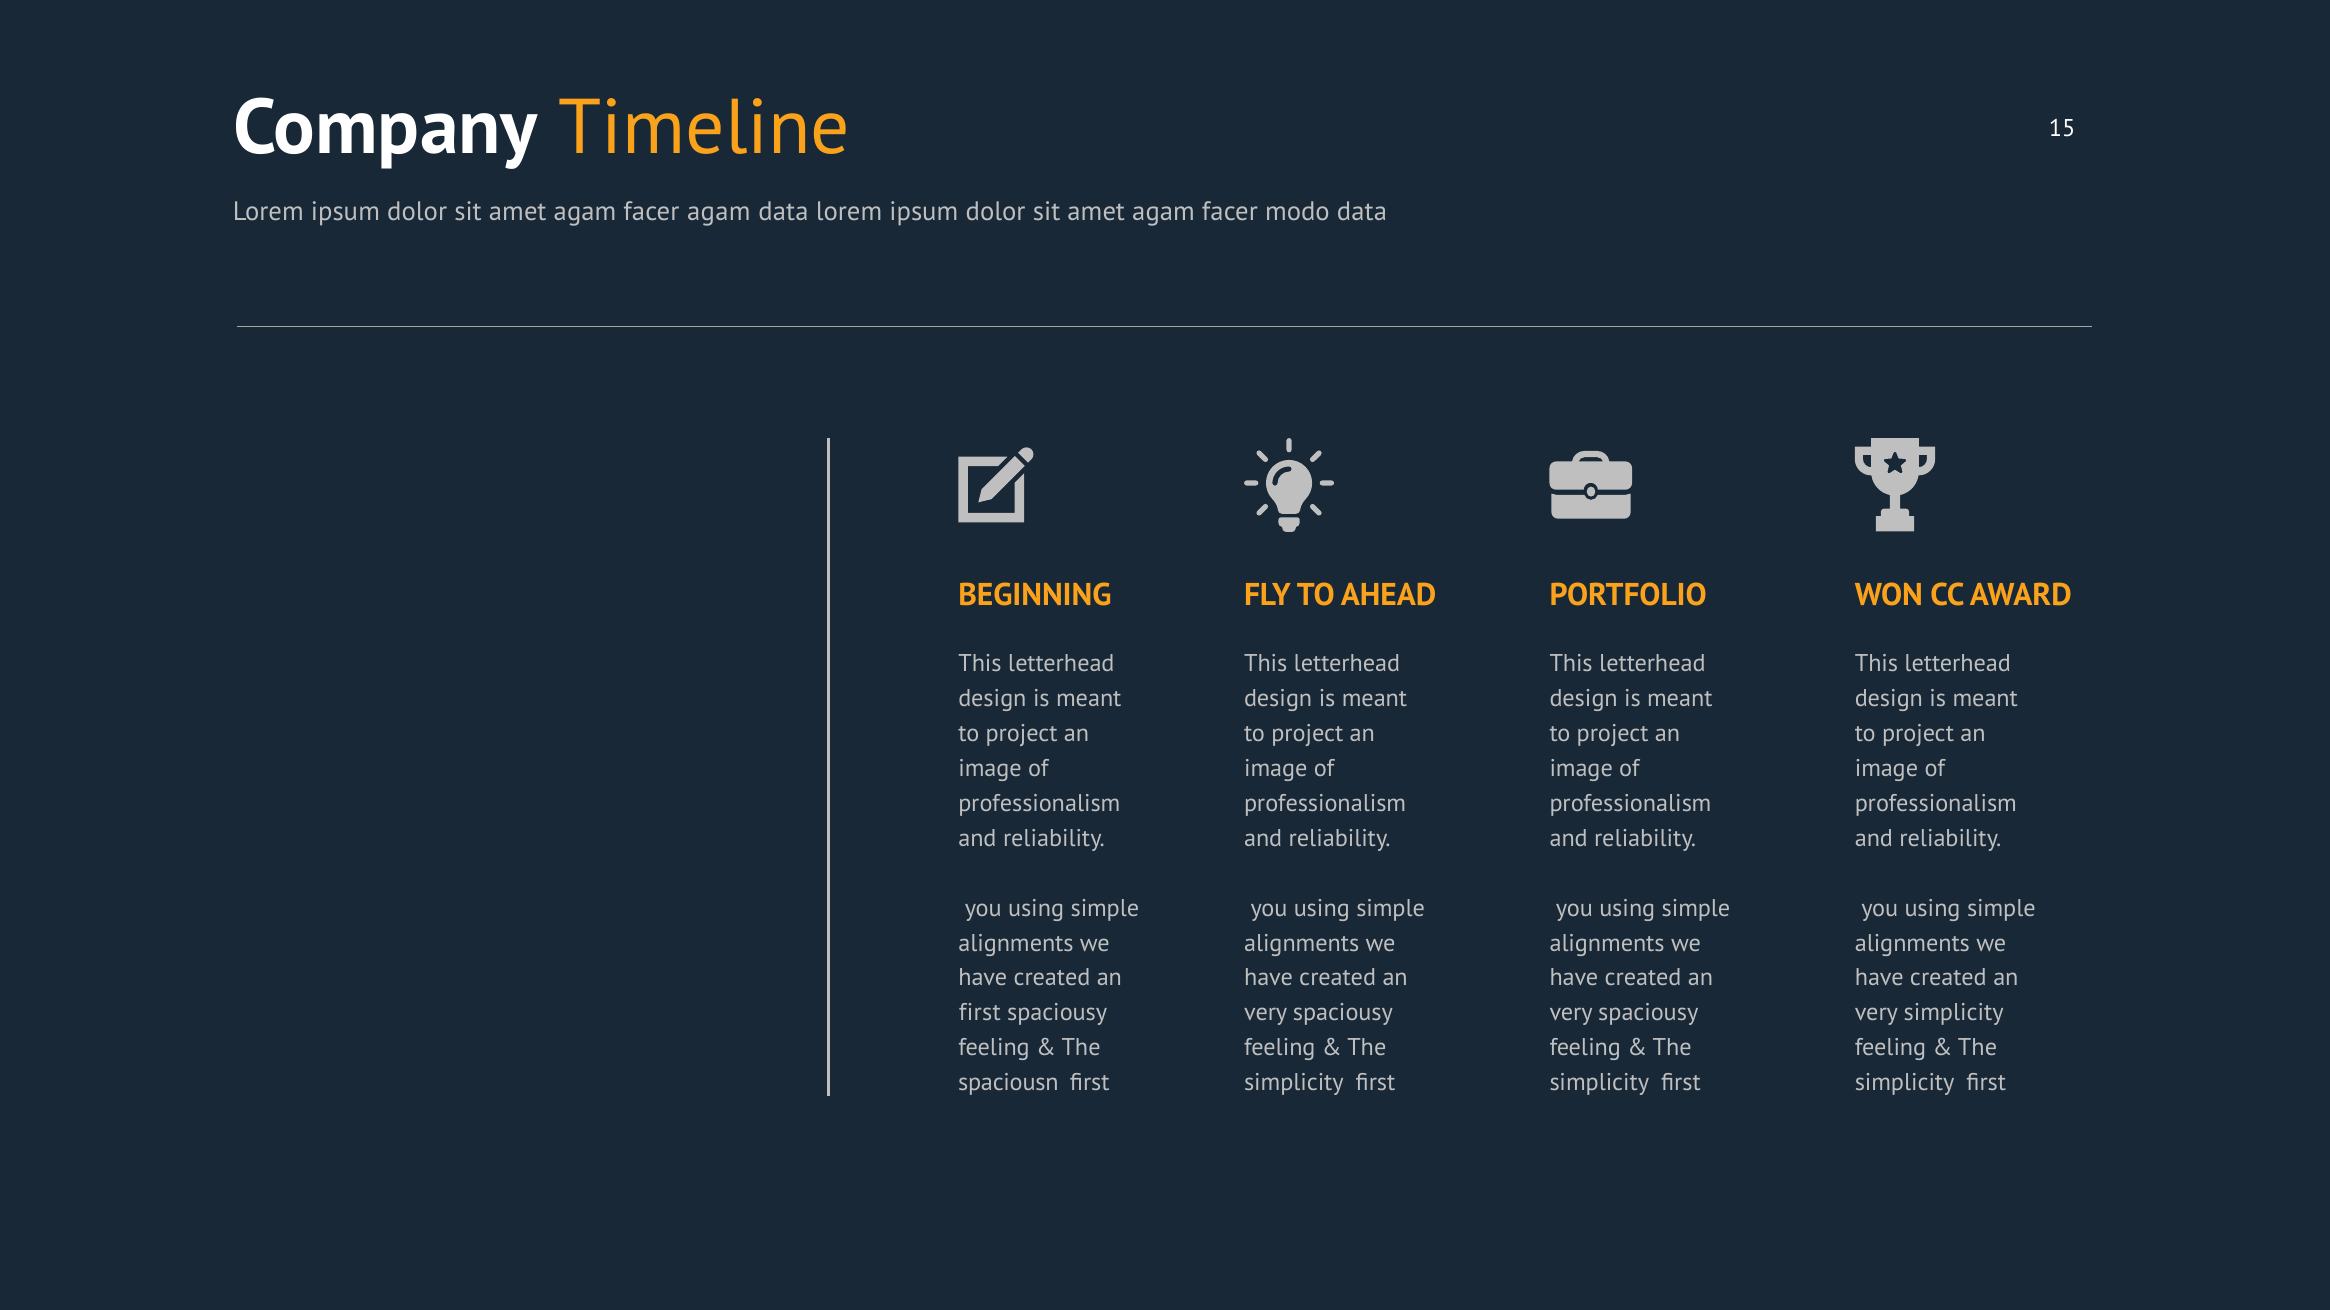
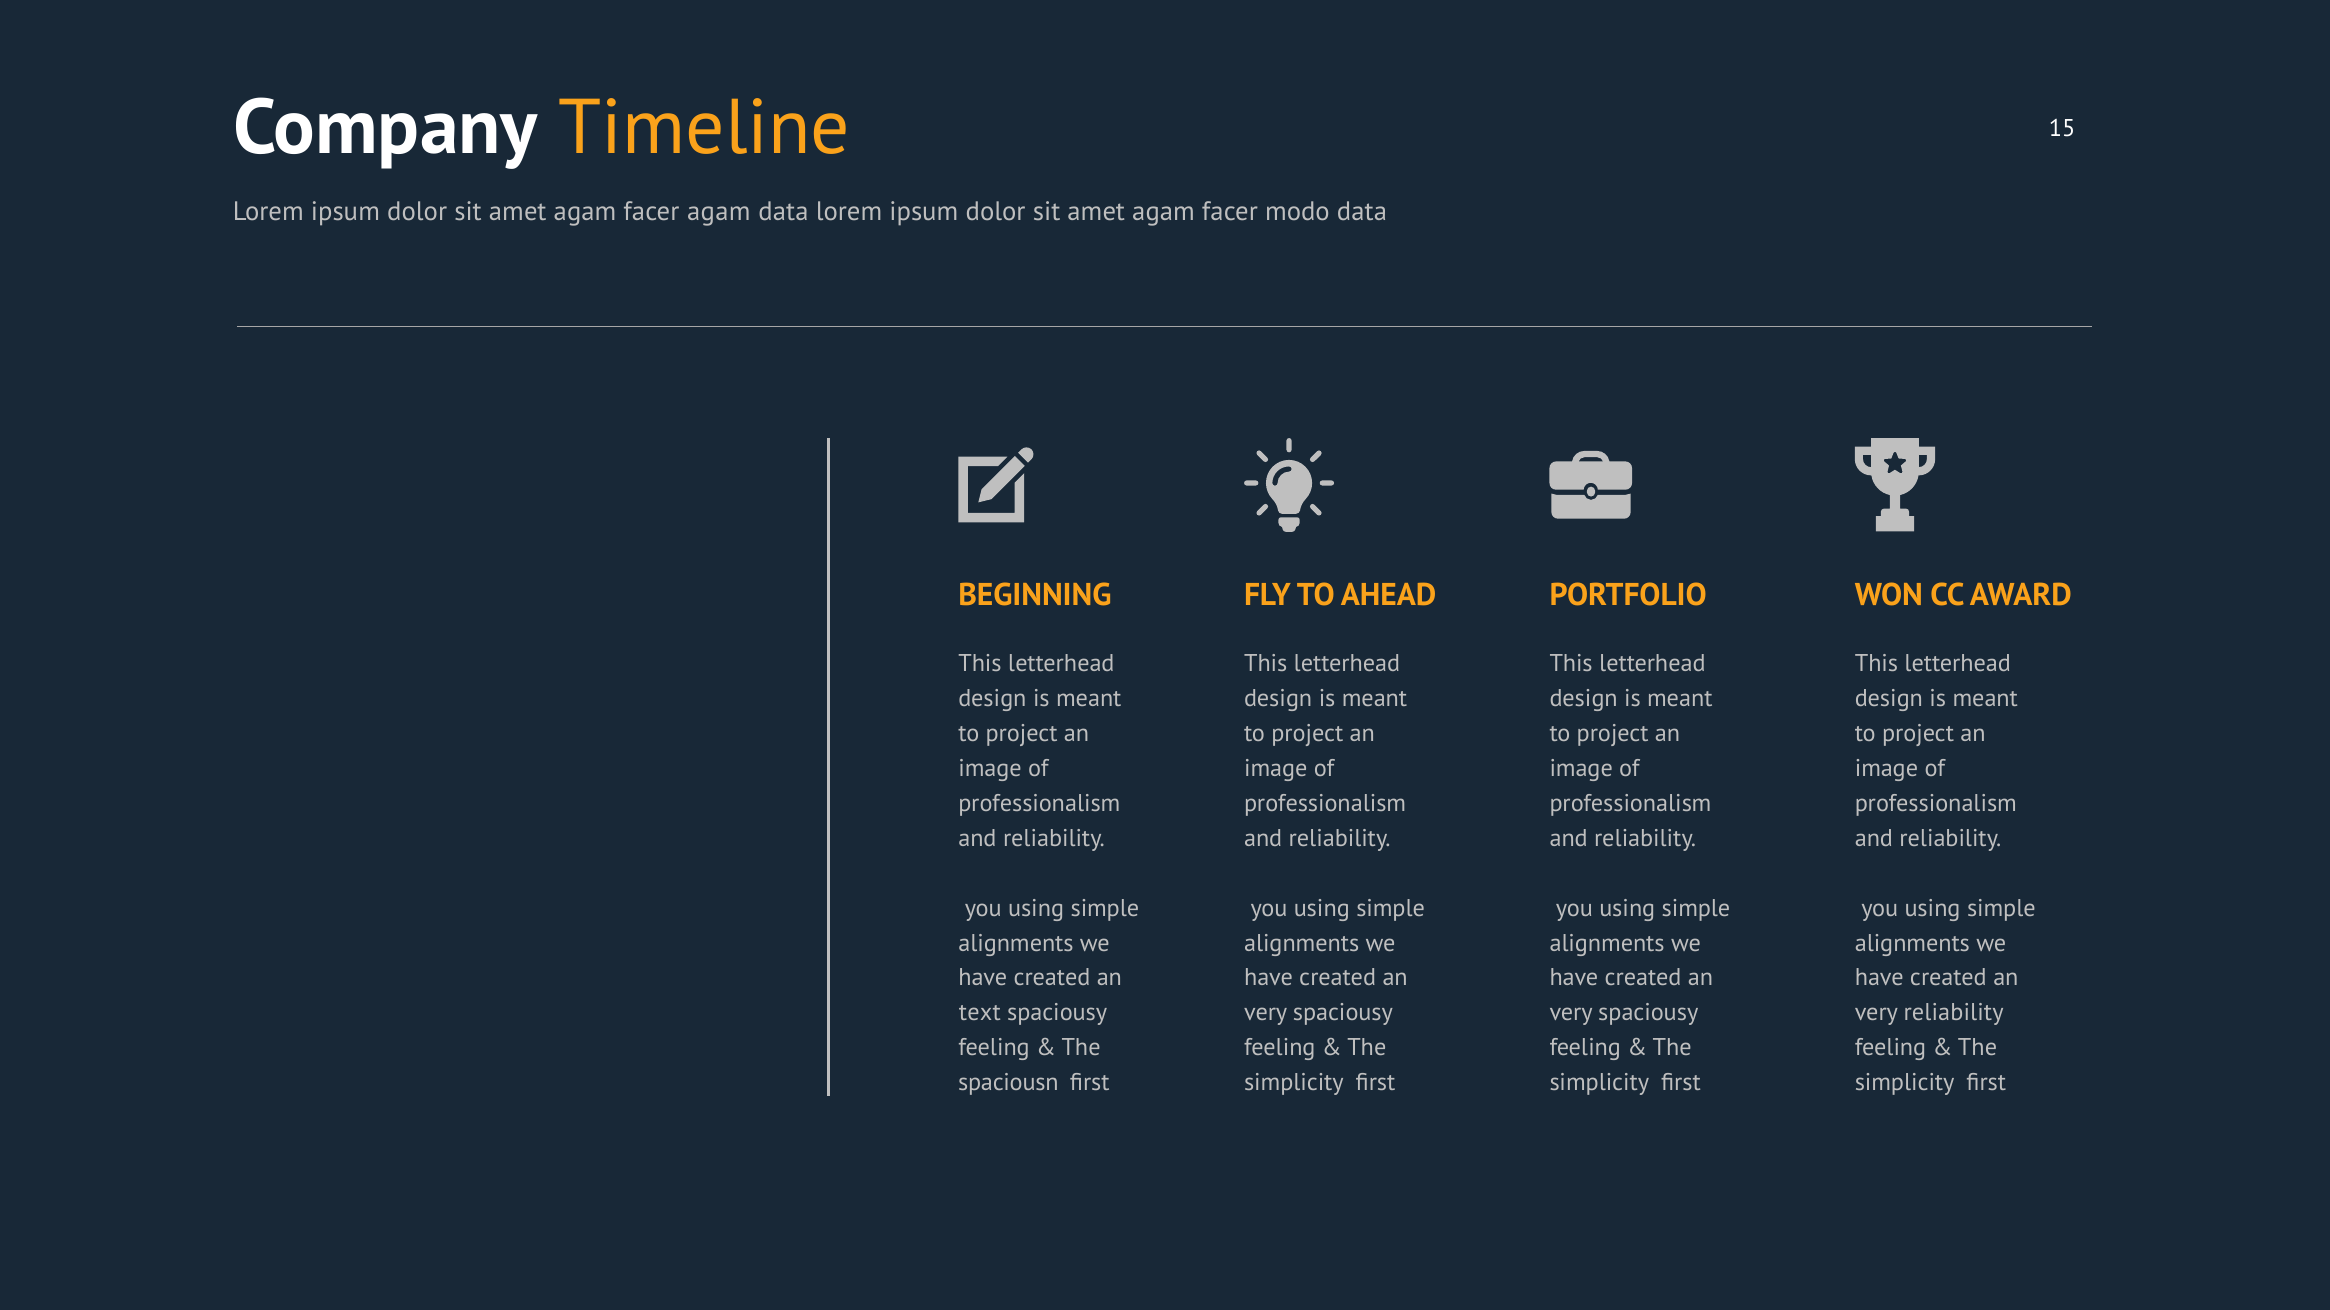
first: first -> text (980, 1013)
very simplicity: simplicity -> reliability (1954, 1013)
